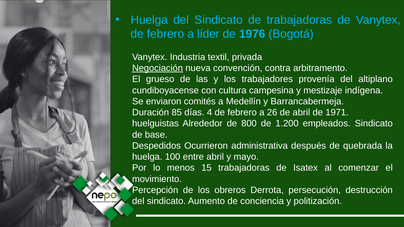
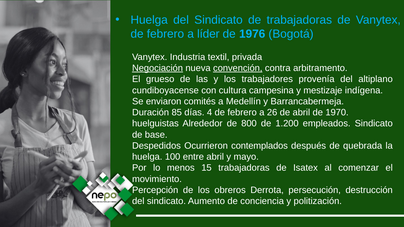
convención underline: none -> present (238, 68)
1971: 1971 -> 1970 (337, 113)
administrativa: administrativa -> contemplados (260, 146)
